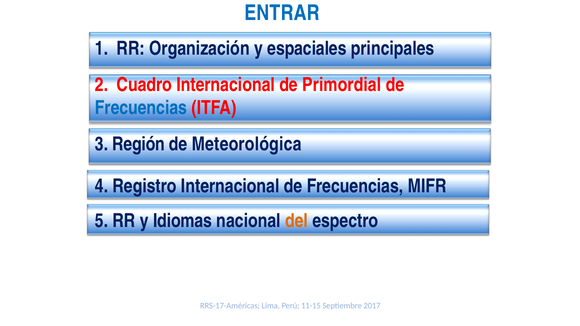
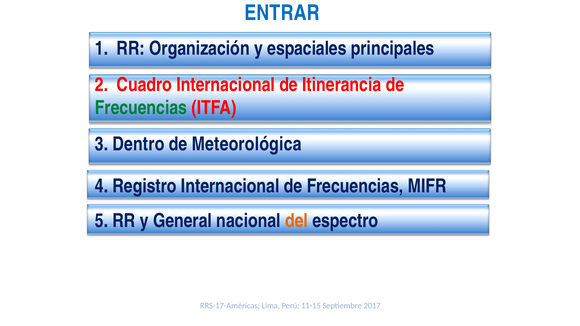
Primordial: Primordial -> Itinerancia (342, 85)
Frecuencias colour: blue -> green (141, 108)
Región: Región -> Dentro (138, 144)
Idiomas: Idiomas -> General (182, 221)
